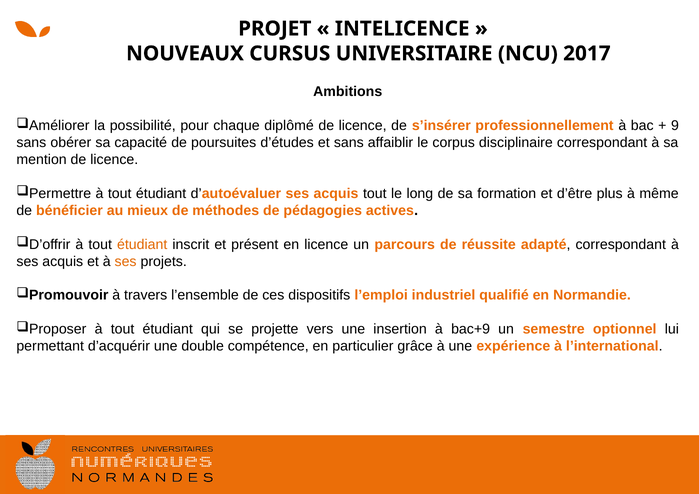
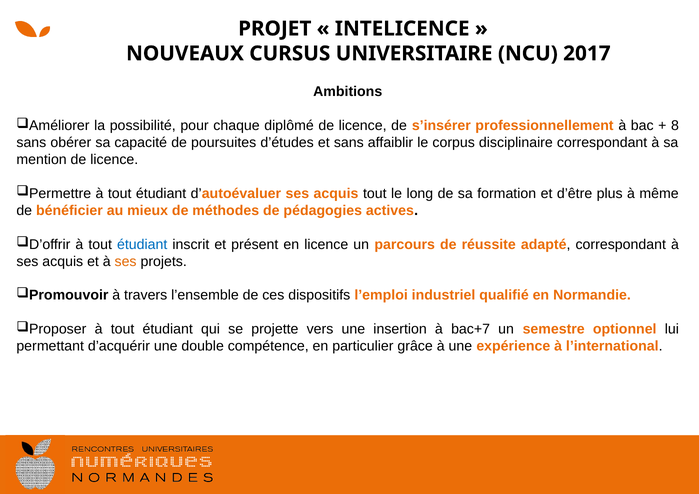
9: 9 -> 8 (675, 126)
étudiant colour: orange -> blue (142, 245)
bac+9: bac+9 -> bac+7 (471, 329)
